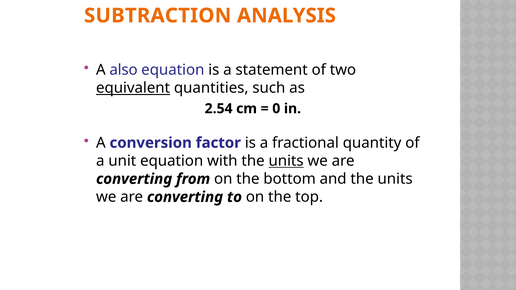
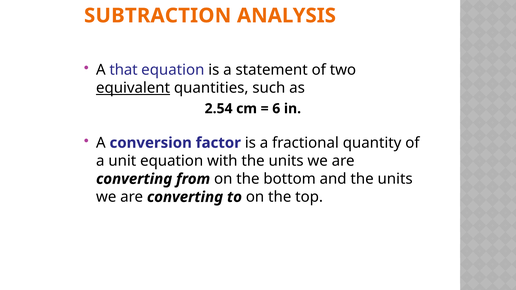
also: also -> that (124, 70)
0: 0 -> 6 (276, 109)
units underline: present -> none (286, 161)
